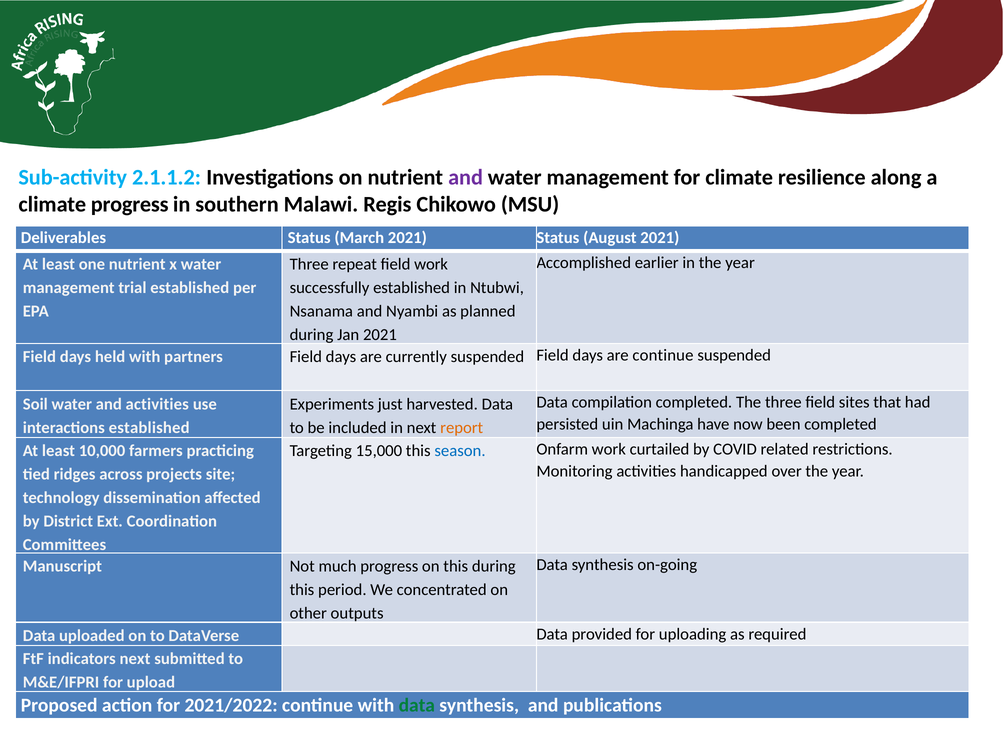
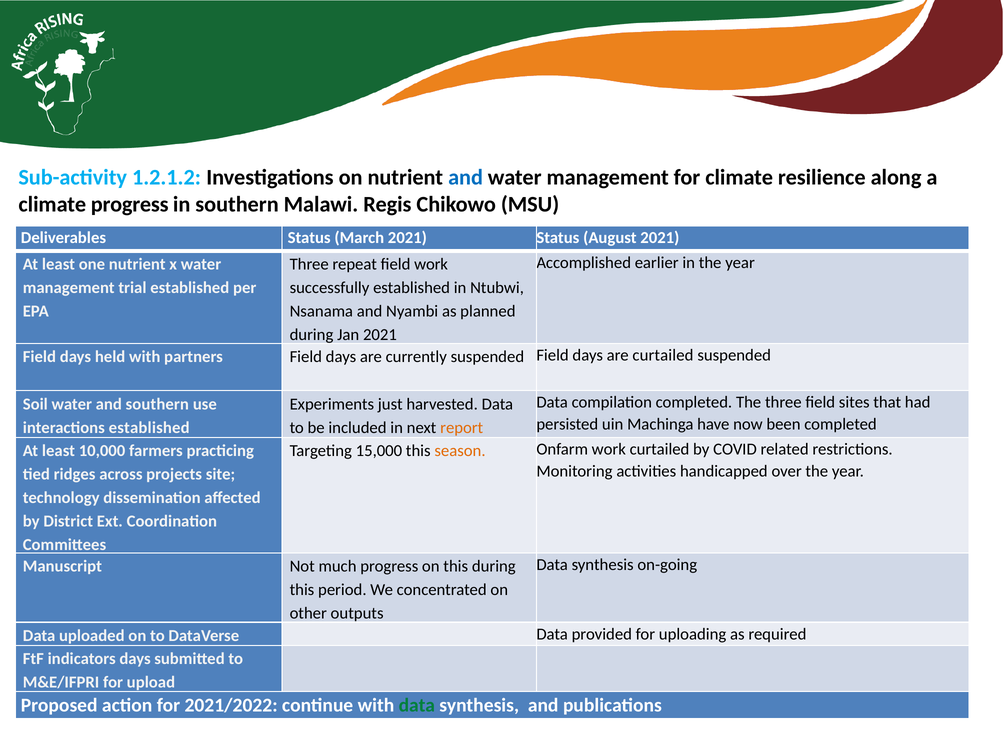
2.1.1.2: 2.1.1.2 -> 1.2.1.2 (166, 178)
and colour: purple -> blue (466, 178)
are continue: continue -> curtailed (663, 355)
and activities: activities -> southern (157, 404)
season colour: blue -> orange (460, 451)
indicators next: next -> days (135, 659)
